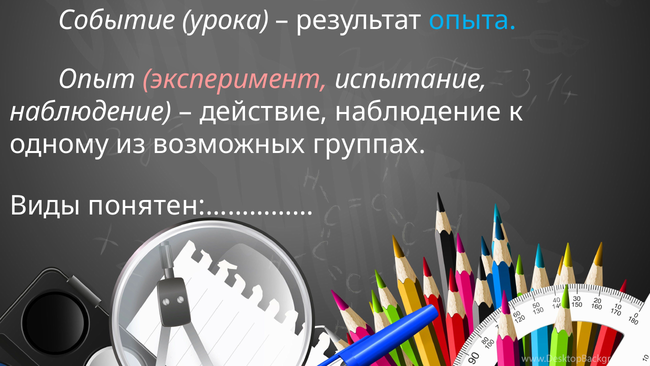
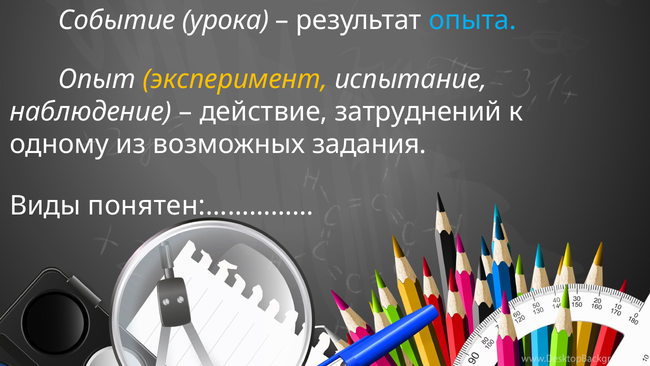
эксперимент colour: pink -> yellow (235, 79)
действие наблюдение: наблюдение -> затруднений (418, 112)
группах: группах -> задания (370, 144)
